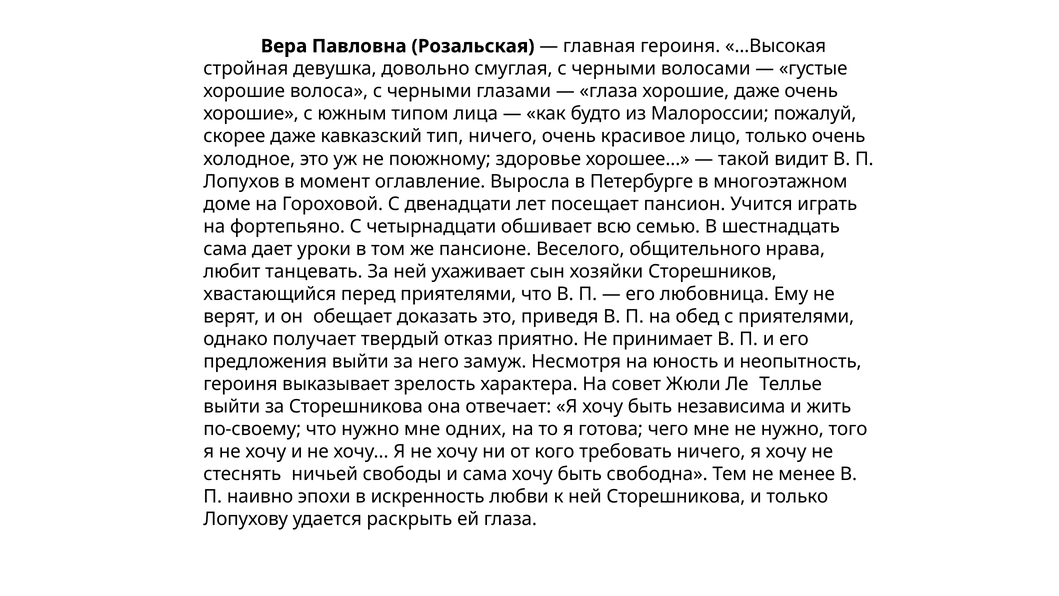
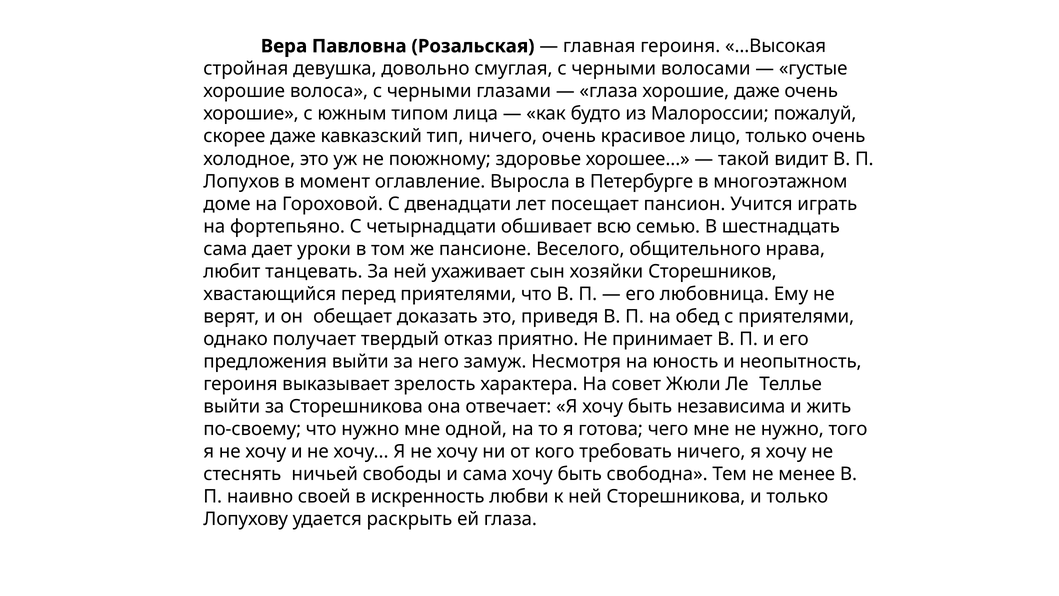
одних: одних -> одной (476, 429)
эпохи: эпохи -> своей (324, 496)
